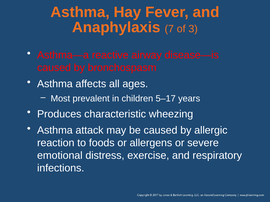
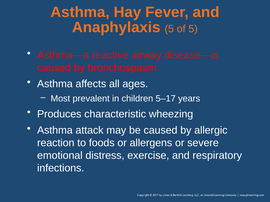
Anaphylaxis 7: 7 -> 5 (169, 29)
of 3: 3 -> 5 (193, 29)
